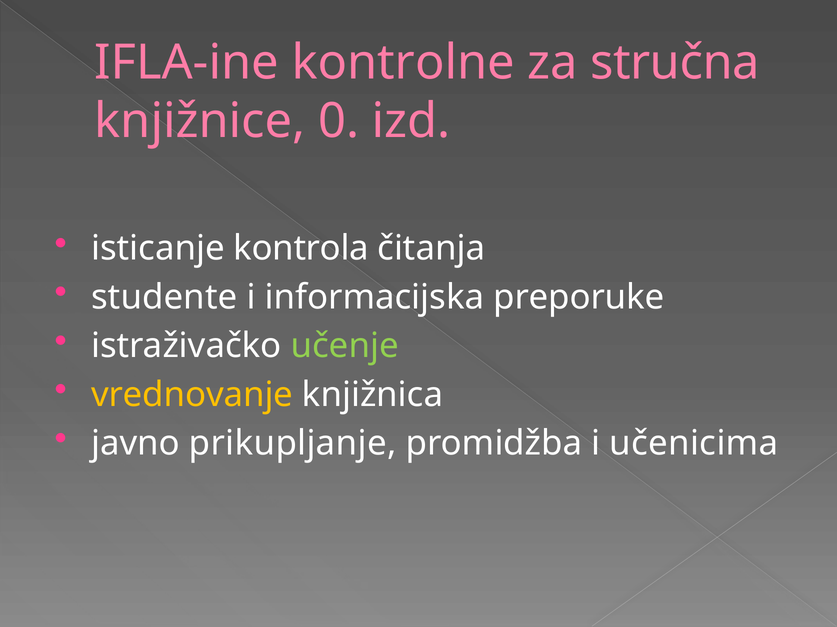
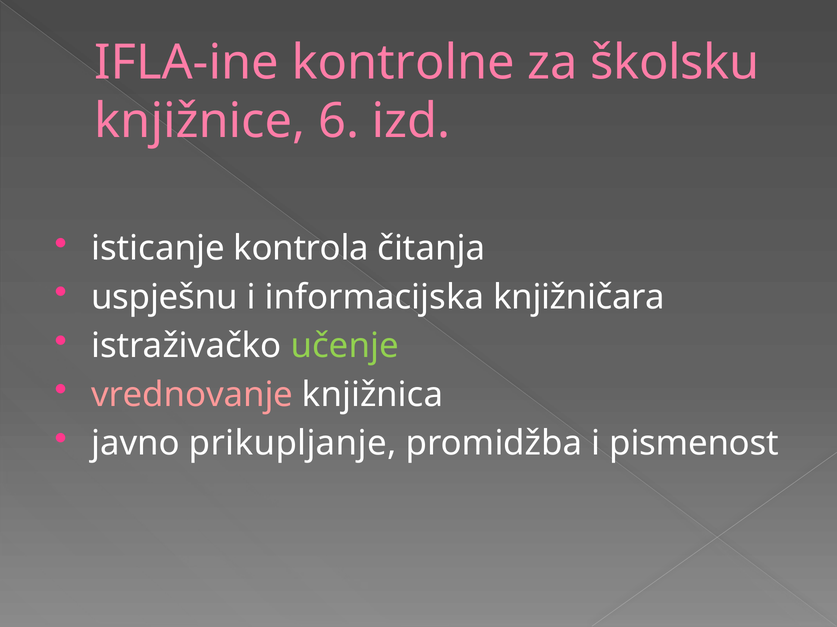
stručna: stručna -> školsku (675, 63)
0: 0 -> 6 (339, 121)
studente: studente -> uspješnu (164, 297)
preporuke: preporuke -> knjižničara (579, 297)
vrednovanje colour: yellow -> pink (192, 395)
učenicima: učenicima -> pismenost (694, 444)
